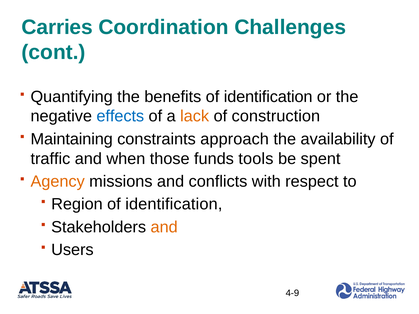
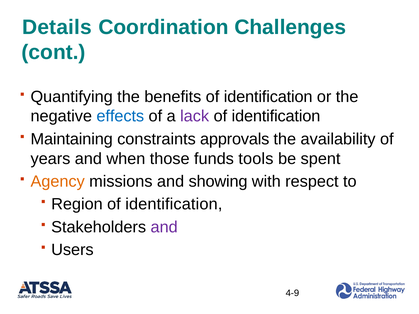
Carries: Carries -> Details (57, 27)
lack colour: orange -> purple (195, 116)
construction: construction -> identification (276, 116)
approach: approach -> approvals (235, 139)
traffic: traffic -> years (50, 159)
conflicts: conflicts -> showing (218, 182)
and colour: orange -> purple (164, 227)
